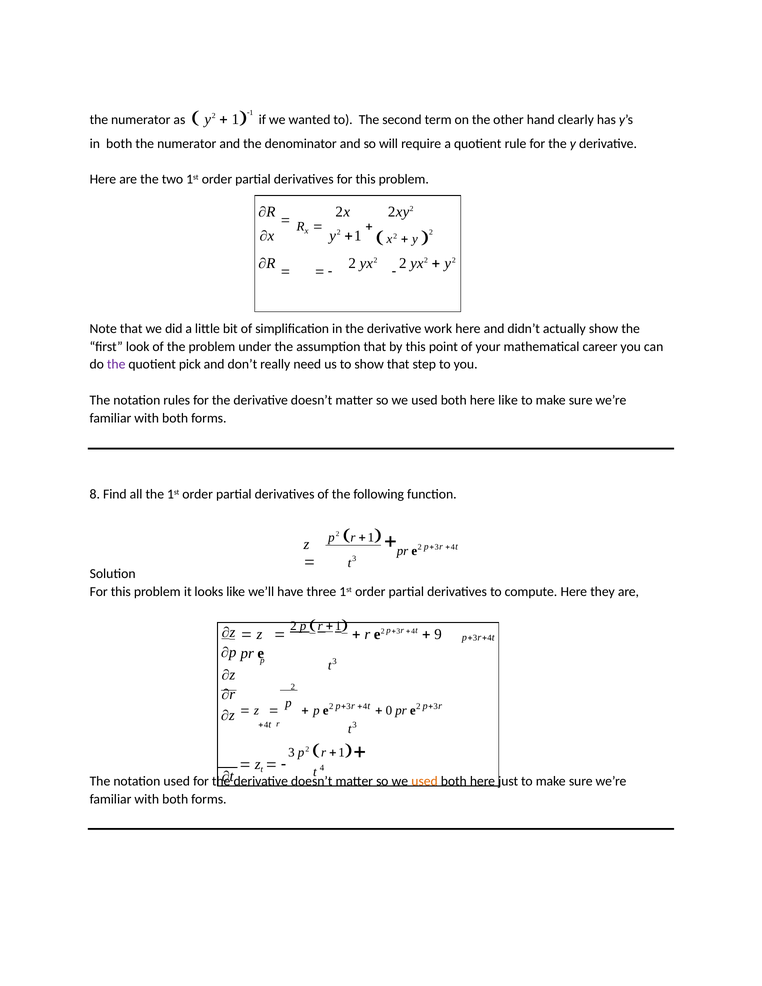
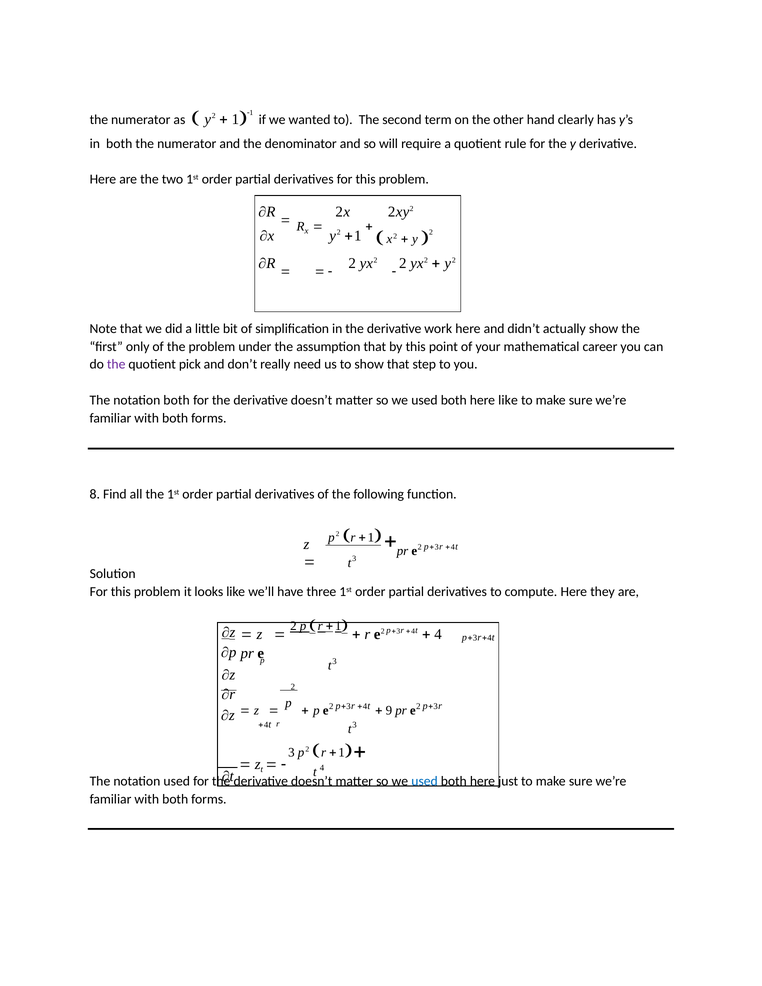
look: look -> only (138, 347)
notation rules: rules -> both (177, 400)
9: 9 -> 4 (438, 634)
0: 0 -> 9 (389, 711)
used colour: orange -> blue (425, 781)
